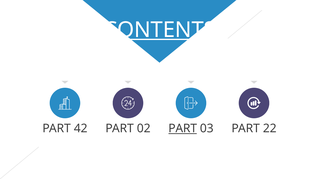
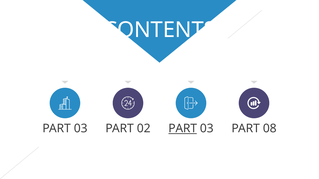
CONTENTS underline: present -> none (159, 30)
42: 42 -> 03 (81, 129)
22: 22 -> 08 (270, 129)
